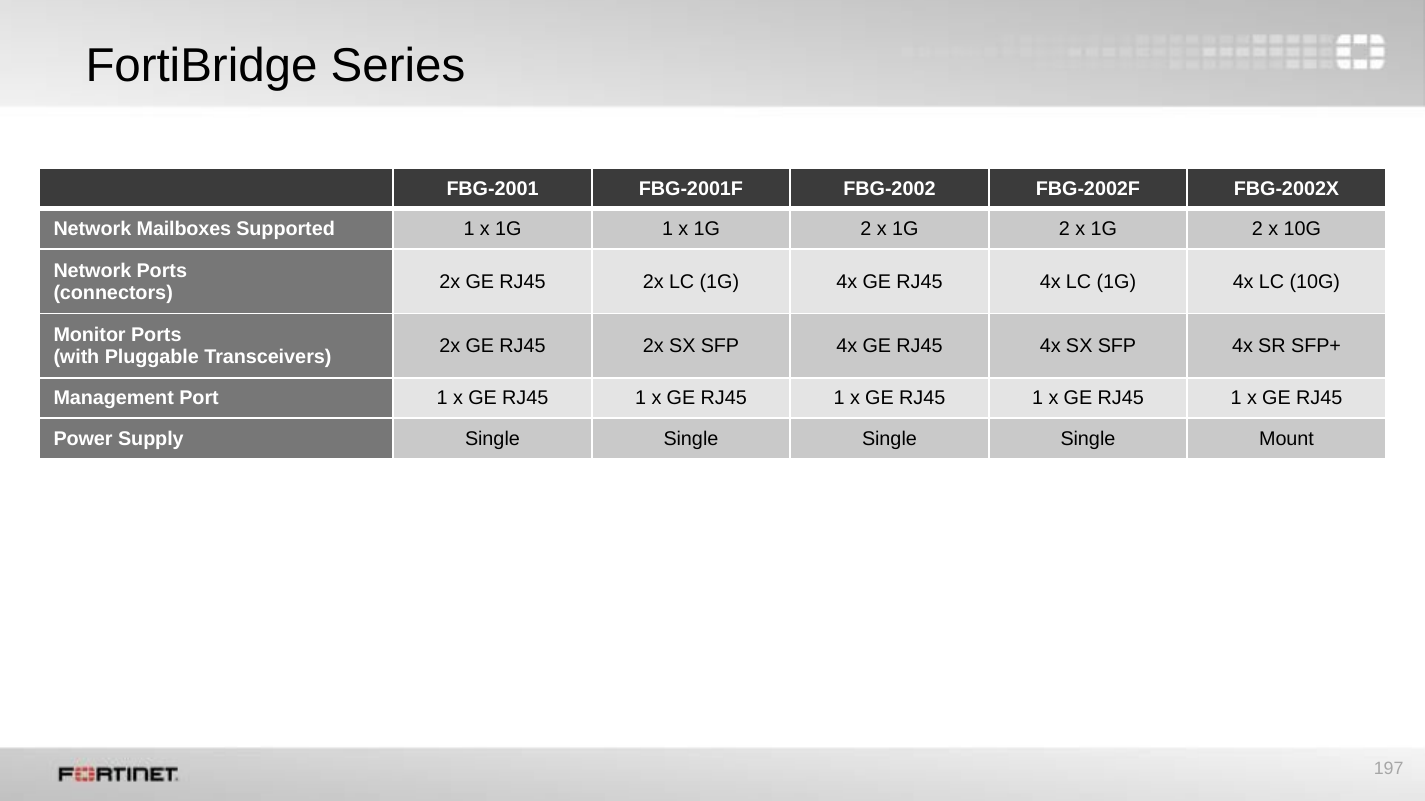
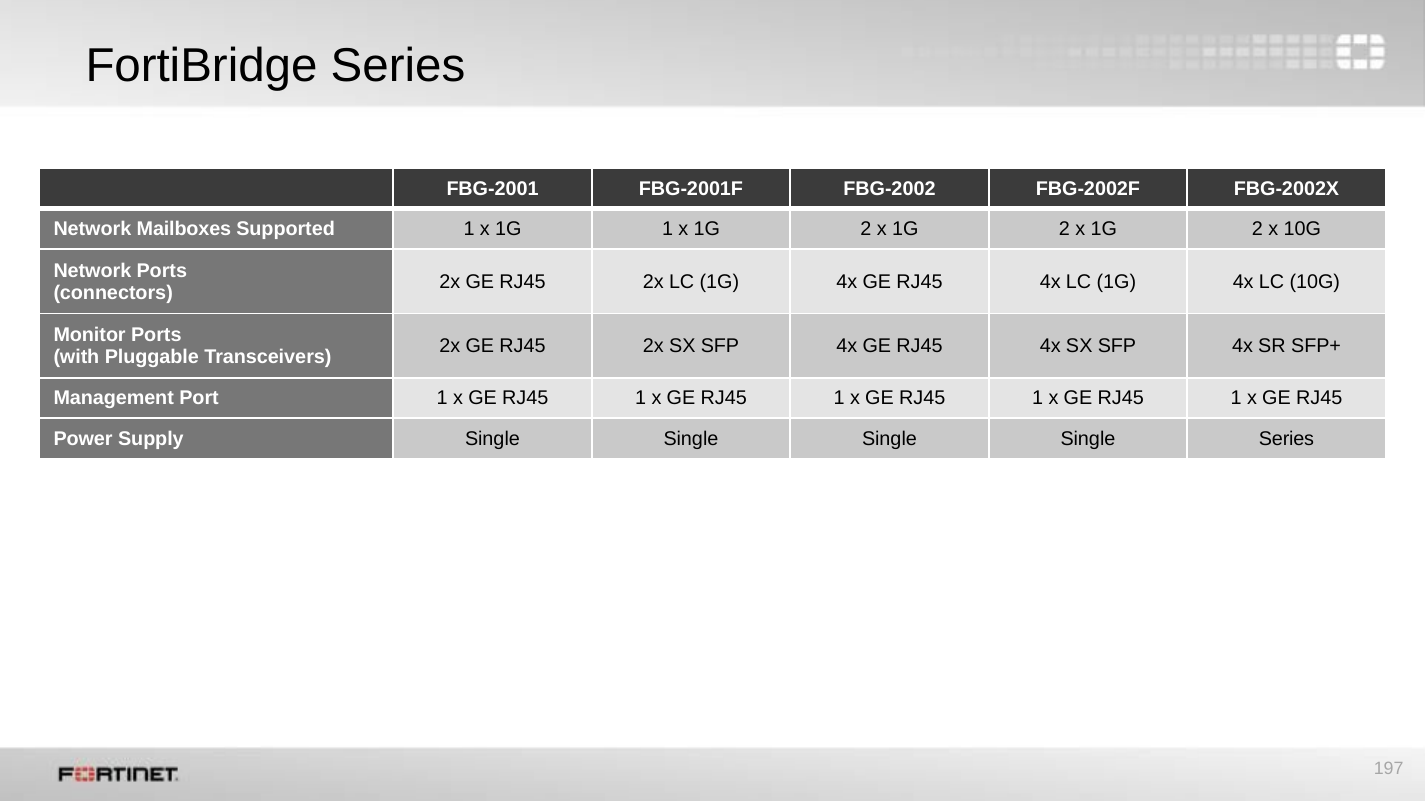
Single Mount: Mount -> Series (1287, 439)
